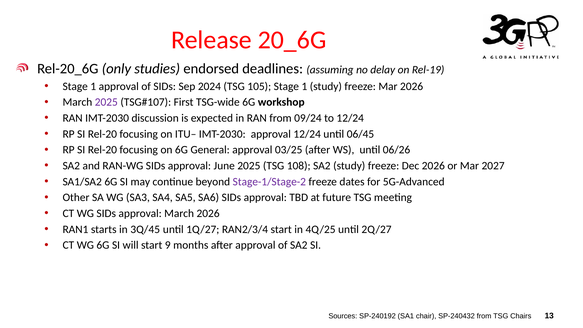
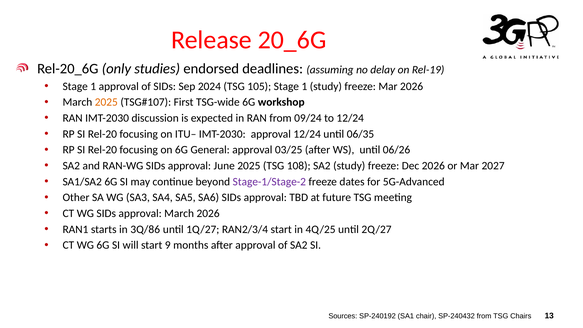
2025 colour: purple -> orange (106, 102)
06/45: 06/45 -> 06/35 (360, 134)
3Q/45: 3Q/45 -> 3Q/86 (145, 229)
